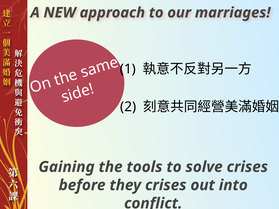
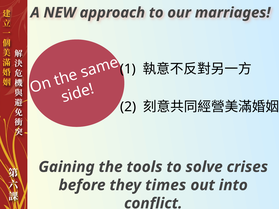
they crises: crises -> times (166, 185)
